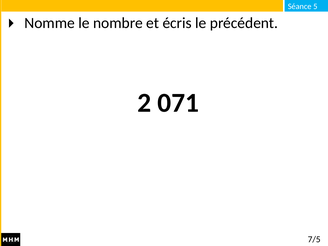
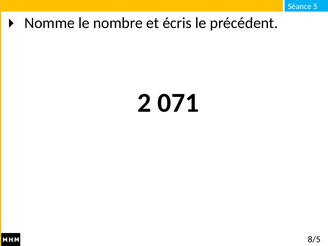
7/5: 7/5 -> 8/5 (314, 239)
